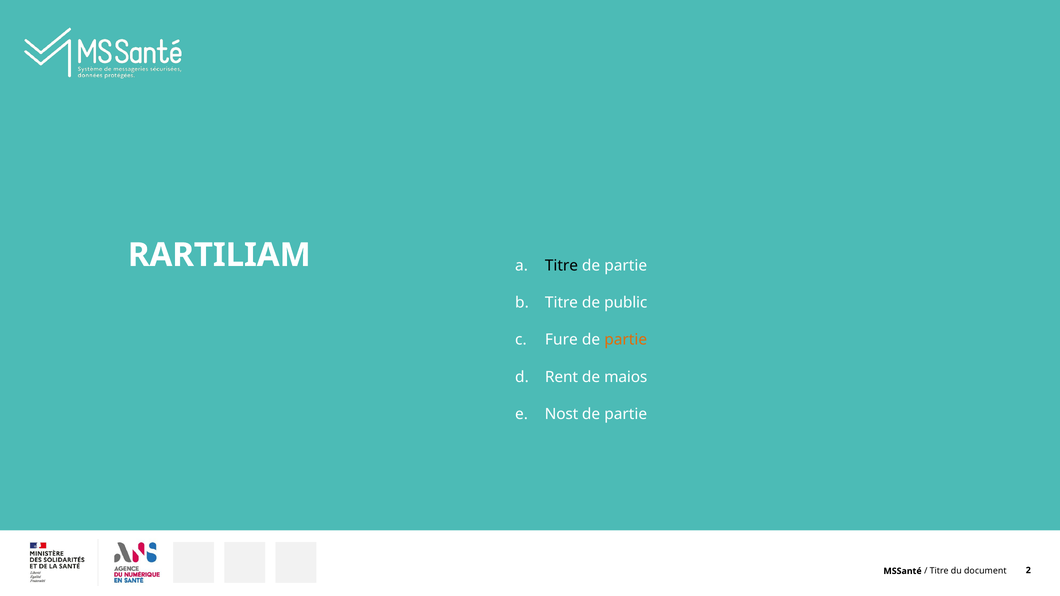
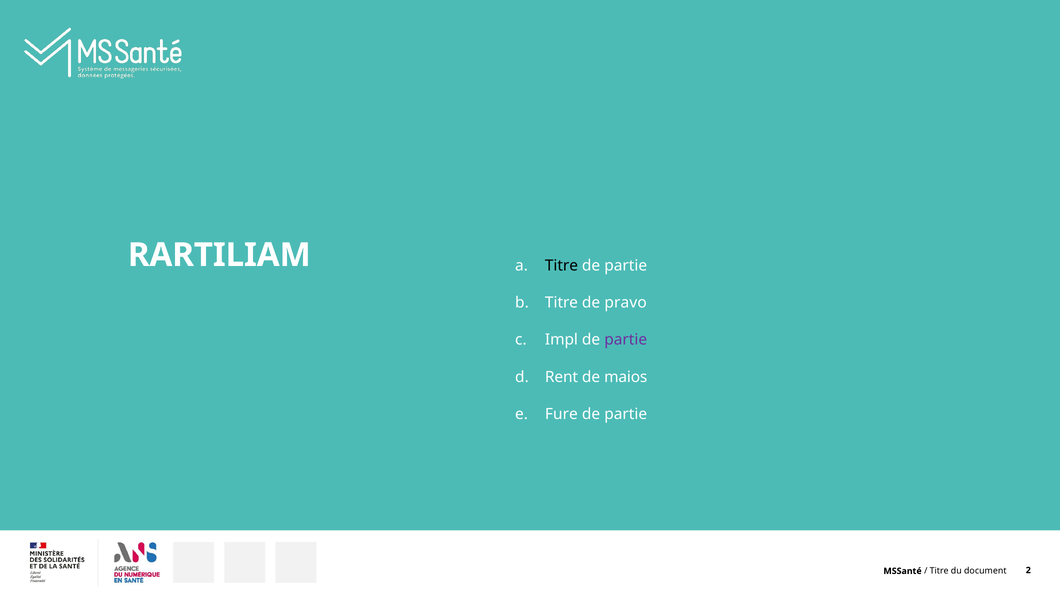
public: public -> pravo (626, 303)
Fure: Fure -> Impl (561, 340)
partie colour: orange -> purple (626, 340)
Nost: Nost -> Fure (561, 414)
